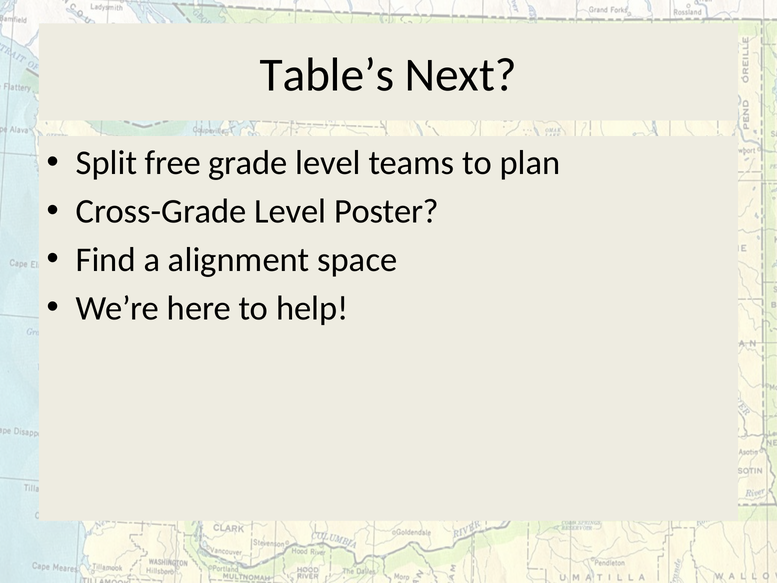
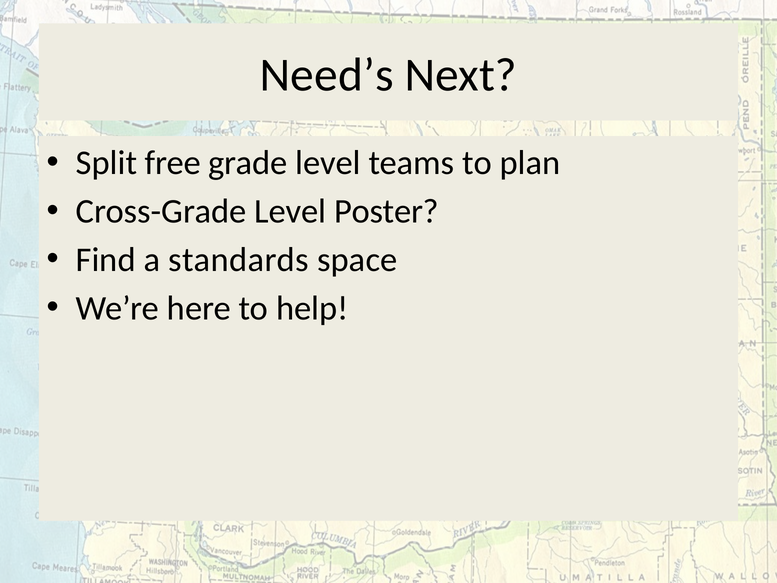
Table’s: Table’s -> Need’s (327, 75)
alignment: alignment -> standards (239, 260)
